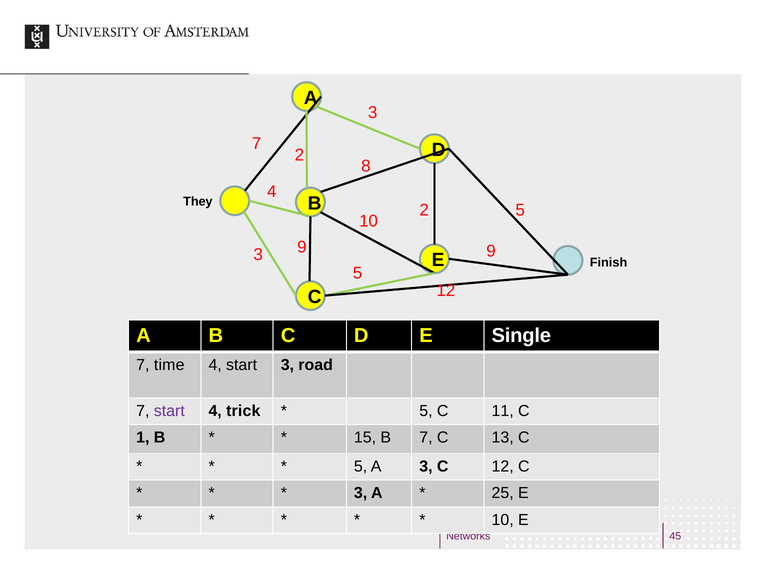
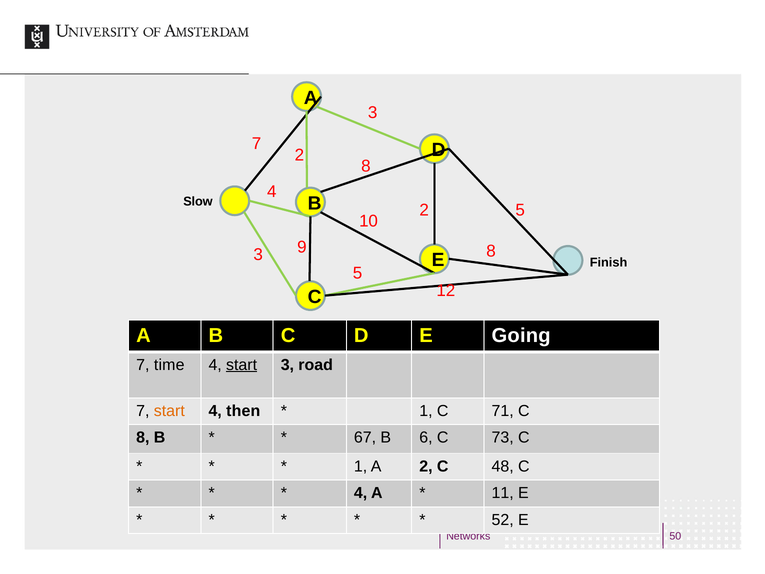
They: They -> Slow (198, 201)
9 9: 9 -> 8 (491, 251)
Single: Single -> Going (521, 335)
start underline: none -> present (242, 365)
start colour: purple -> orange (169, 411)
trick: trick -> then (243, 411)
5: 5 -> 1 (426, 411)
11: 11 -> 71 (503, 411)
1: 1 -> 8 (143, 437)
15: 15 -> 67 (365, 437)
B 7: 7 -> 6 (426, 437)
13: 13 -> 73 (503, 437)
5: 5 -> 1 (361, 466)
A 3: 3 -> 2 (426, 466)
C 12: 12 -> 48 (503, 466)
3: 3 -> 4 (361, 493)
25: 25 -> 11 (503, 493)
10: 10 -> 52 (503, 520)
45: 45 -> 50 (675, 536)
